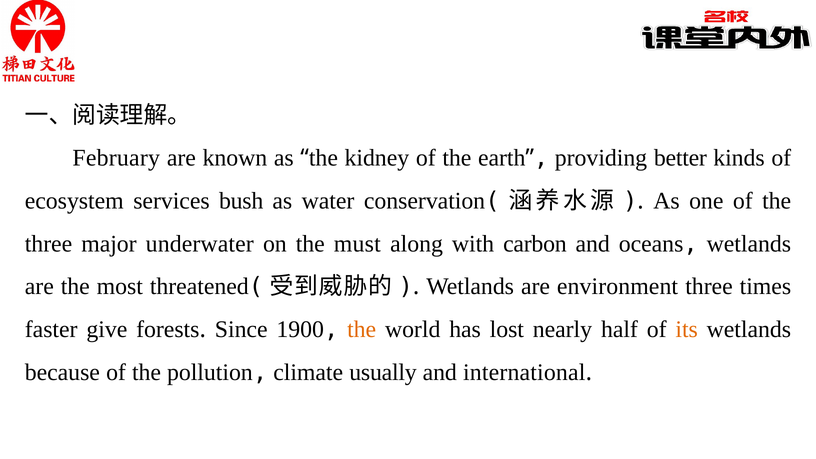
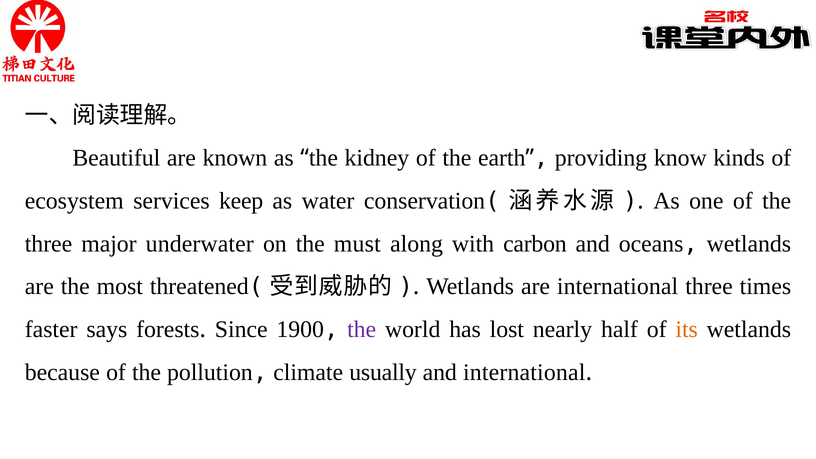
February: February -> Beautiful (116, 158)
better: better -> know (680, 158)
bush: bush -> keep (241, 201)
are environment: environment -> international (618, 287)
give: give -> says (107, 329)
the colour: orange -> purple (362, 329)
